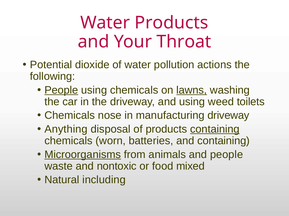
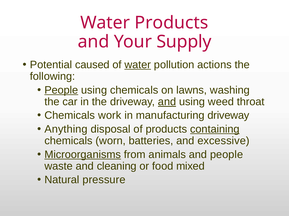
Throat: Throat -> Supply (184, 42)
dioxide: dioxide -> caused (92, 65)
water underline: none -> present (138, 65)
lawns underline: present -> none (192, 90)
and underline: none -> present (167, 102)
toilets: toilets -> throat (251, 102)
nose: nose -> work (110, 116)
and containing: containing -> excessive (223, 141)
nontoxic: nontoxic -> cleaning (117, 167)
including: including -> pressure (104, 180)
